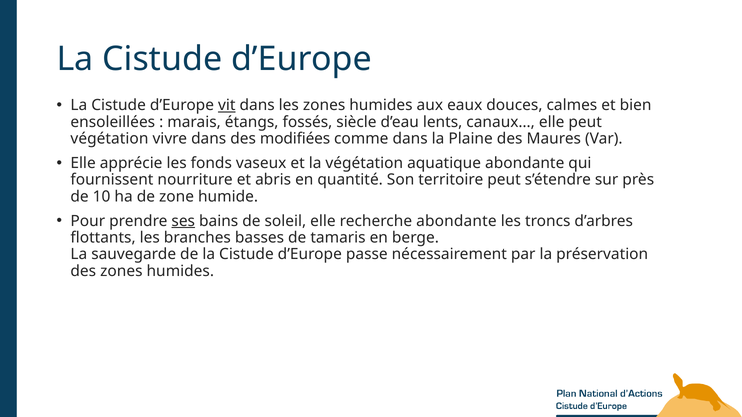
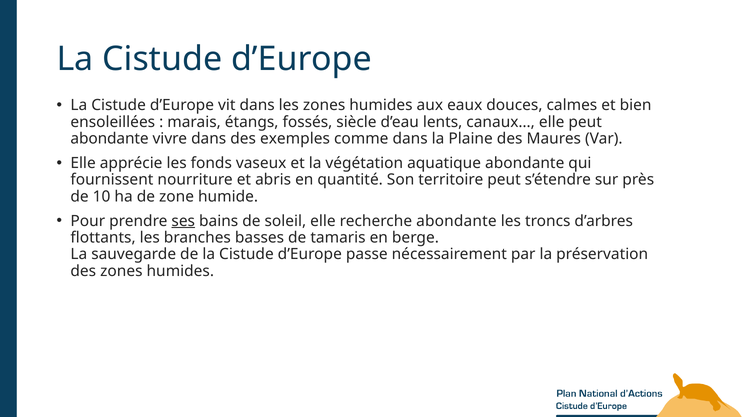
vit underline: present -> none (227, 105)
végétation: végétation -> abondante (110, 139)
modifiées: modifiées -> exemples (295, 139)
